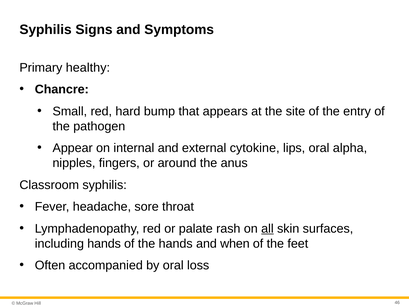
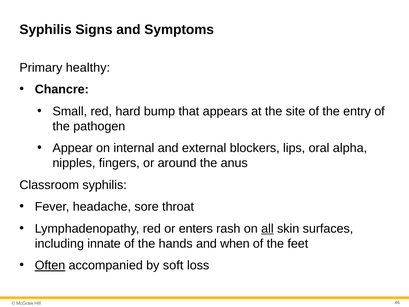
cytokine: cytokine -> blockers (255, 148)
palate: palate -> enters (196, 228)
including hands: hands -> innate (104, 243)
Often underline: none -> present (50, 265)
by oral: oral -> soft (173, 265)
